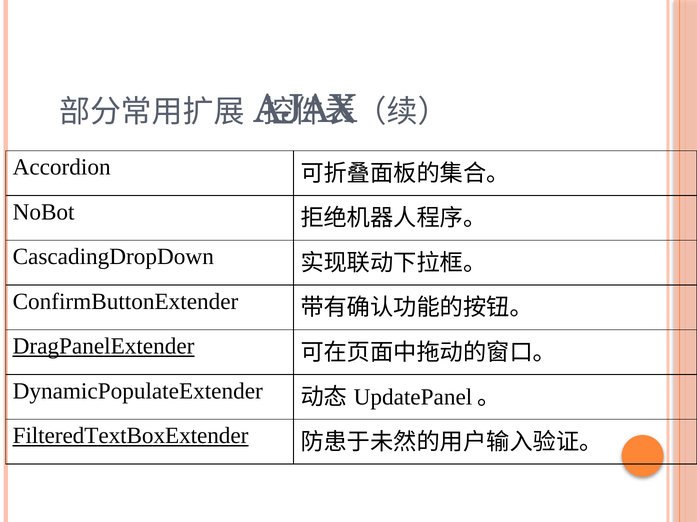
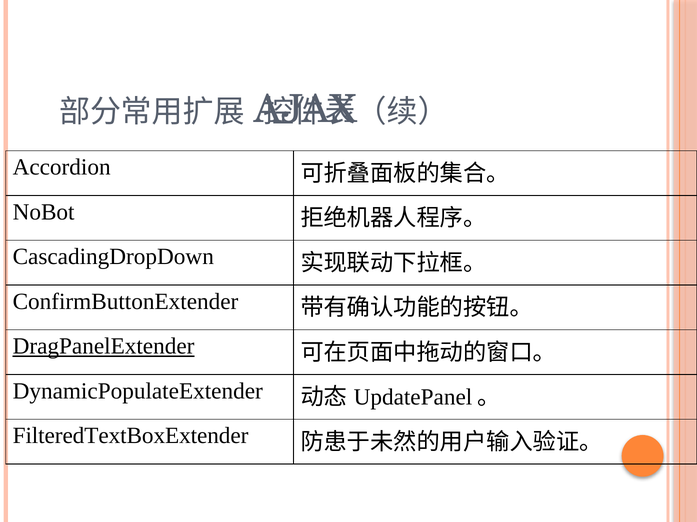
FilteredTextBoxExtender underline: present -> none (131, 436)
